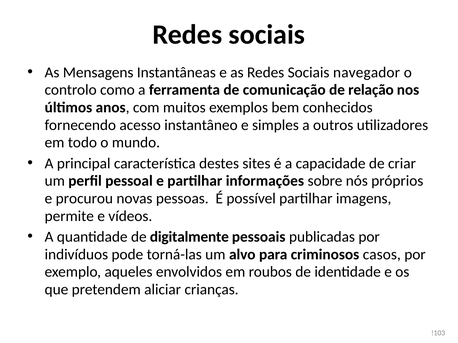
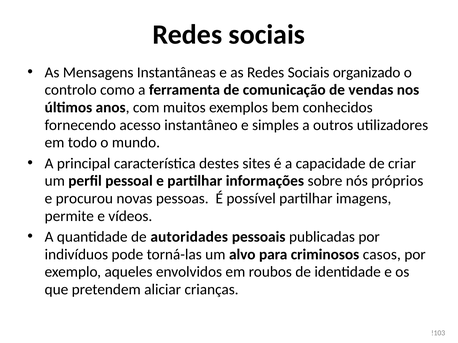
navegador: navegador -> organizado (367, 72)
relação: relação -> vendas (371, 90)
digitalmente: digitalmente -> autoridades (189, 237)
